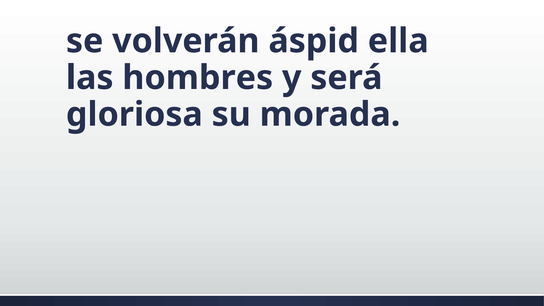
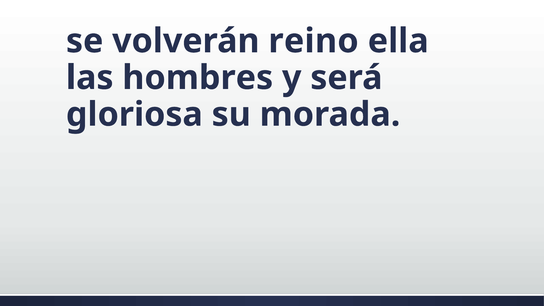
áspid: áspid -> reino (314, 41)
